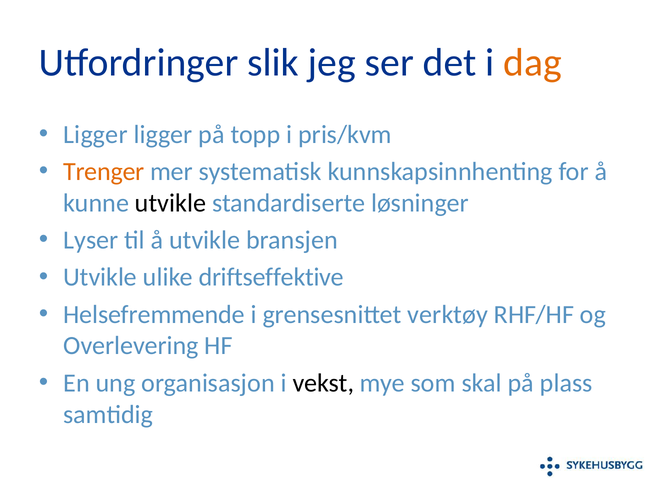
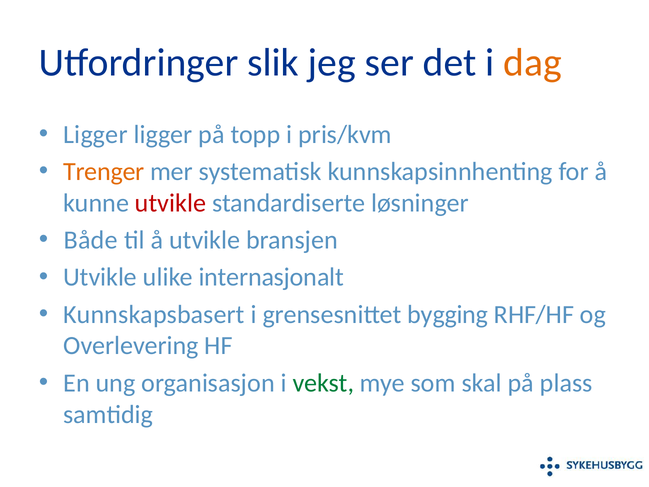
utvikle colour: black -> red (171, 203)
Lyser: Lyser -> Både (91, 240)
driftseffektive: driftseffektive -> internasjonalt (271, 277)
Helsefremmende: Helsefremmende -> Kunnskapsbasert (154, 314)
verktøy: verktøy -> bygging (448, 314)
vekst colour: black -> green (323, 383)
